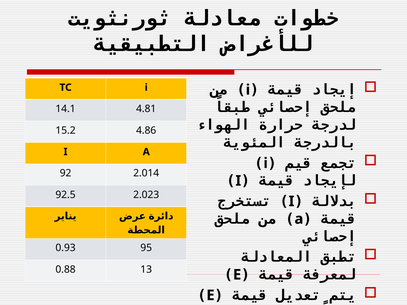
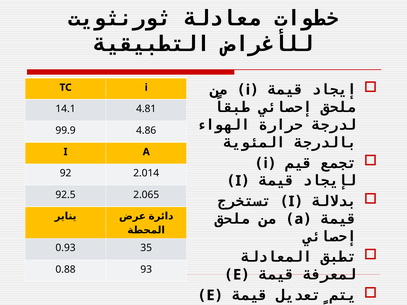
15.2: 15.2 -> 99.9 (66, 130)
2.023: 2.023 -> 2.065 (146, 195)
95: 95 -> 35 (146, 248)
13: 13 -> 93 (146, 270)
